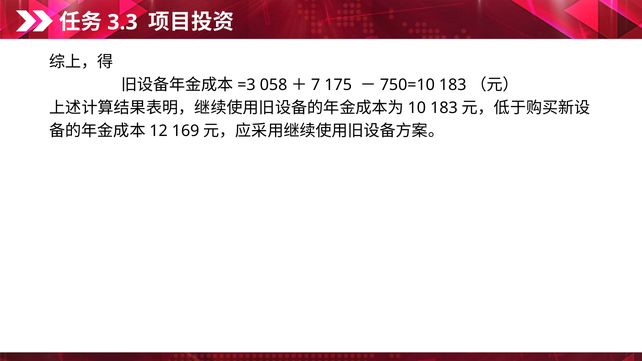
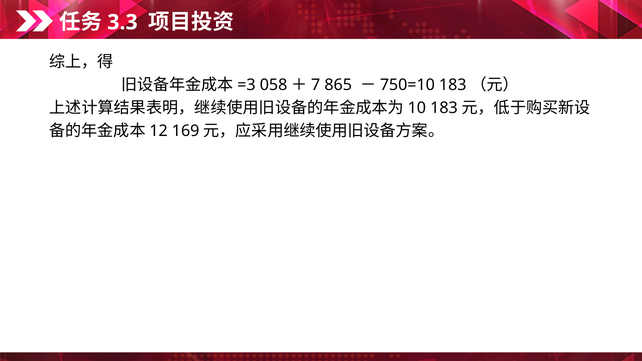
175: 175 -> 865 (338, 85)
